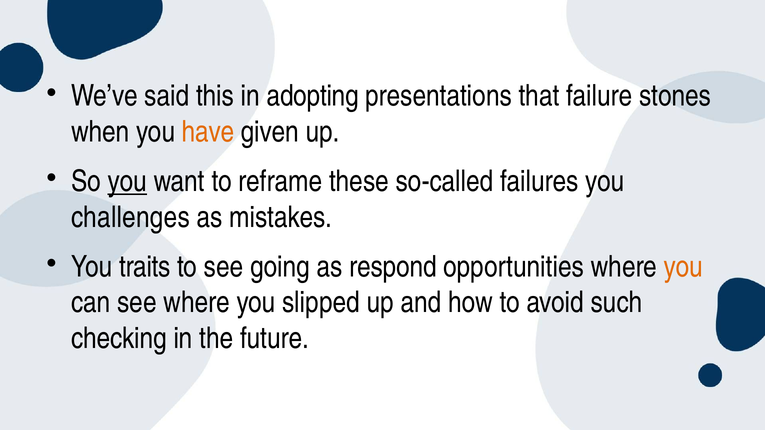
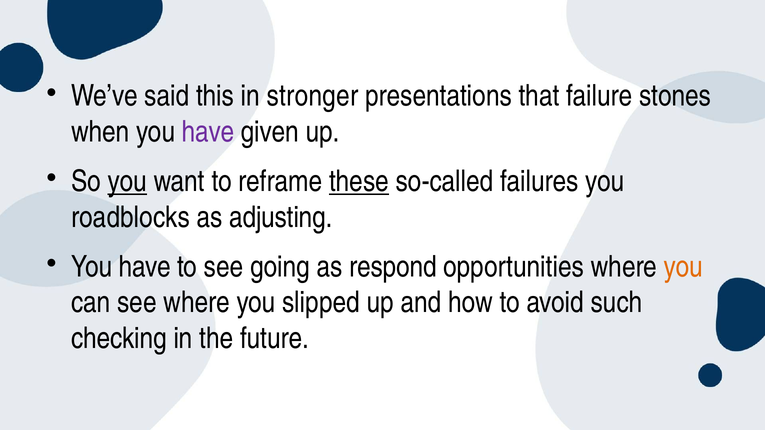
adopting: adopting -> stronger (313, 96)
have colour: orange -> purple (208, 132)
these underline: none -> present (359, 182)
challenges: challenges -> roadblocks (131, 217)
mistakes: mistakes -> adjusting (281, 217)
traits: traits -> have (145, 267)
